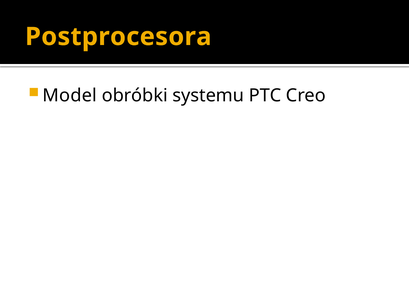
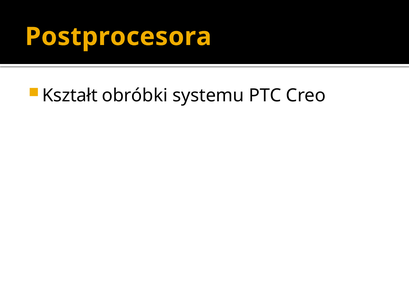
Model: Model -> Kształt (70, 96)
